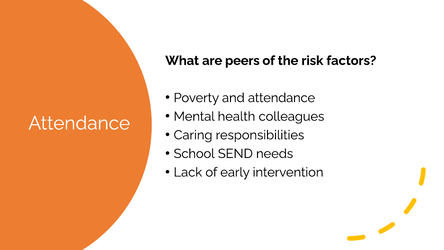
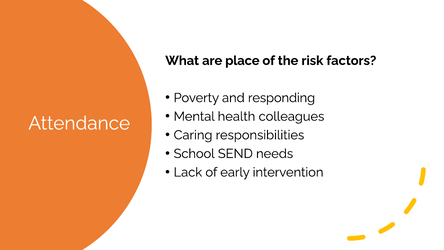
peers: peers -> place (242, 61)
and attendance: attendance -> responding (282, 98)
